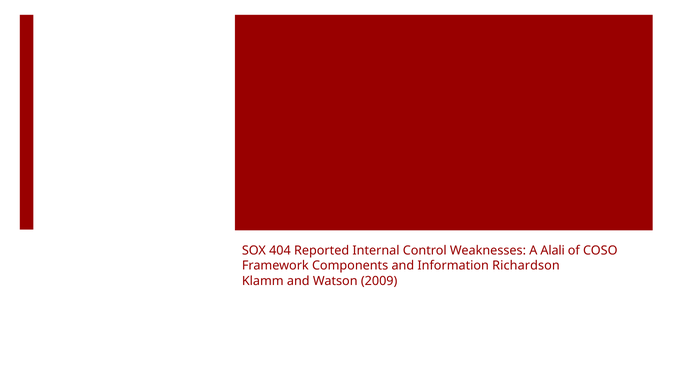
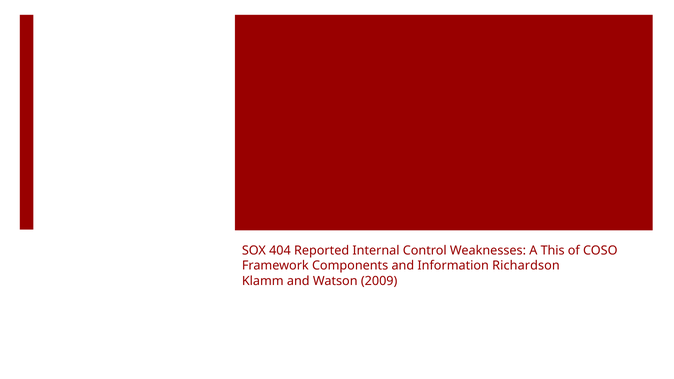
Alali: Alali -> This (553, 251)
